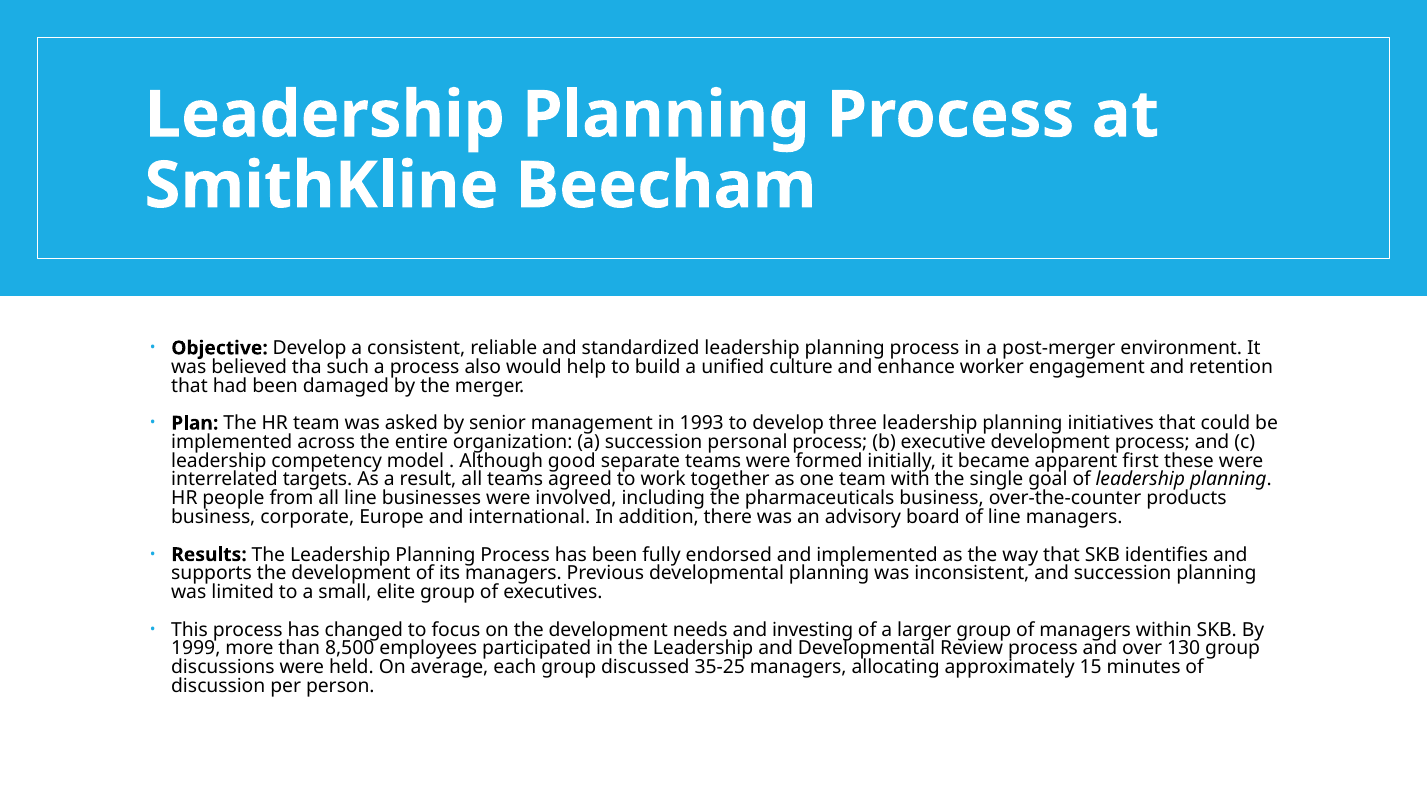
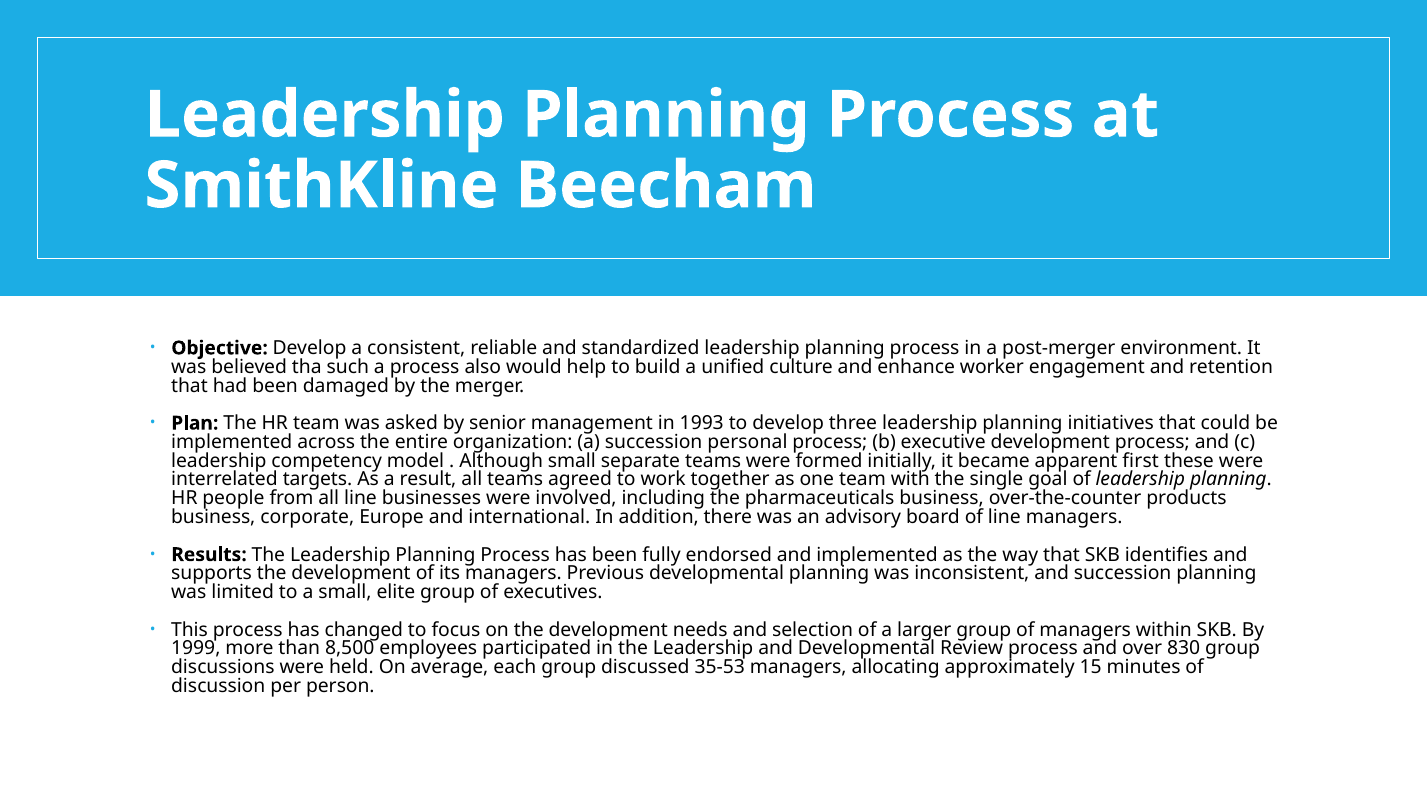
Although good: good -> small (572, 461)
investing: investing -> selection (813, 630)
130: 130 -> 830 (1184, 648)
35-25: 35-25 -> 35-53 (720, 667)
